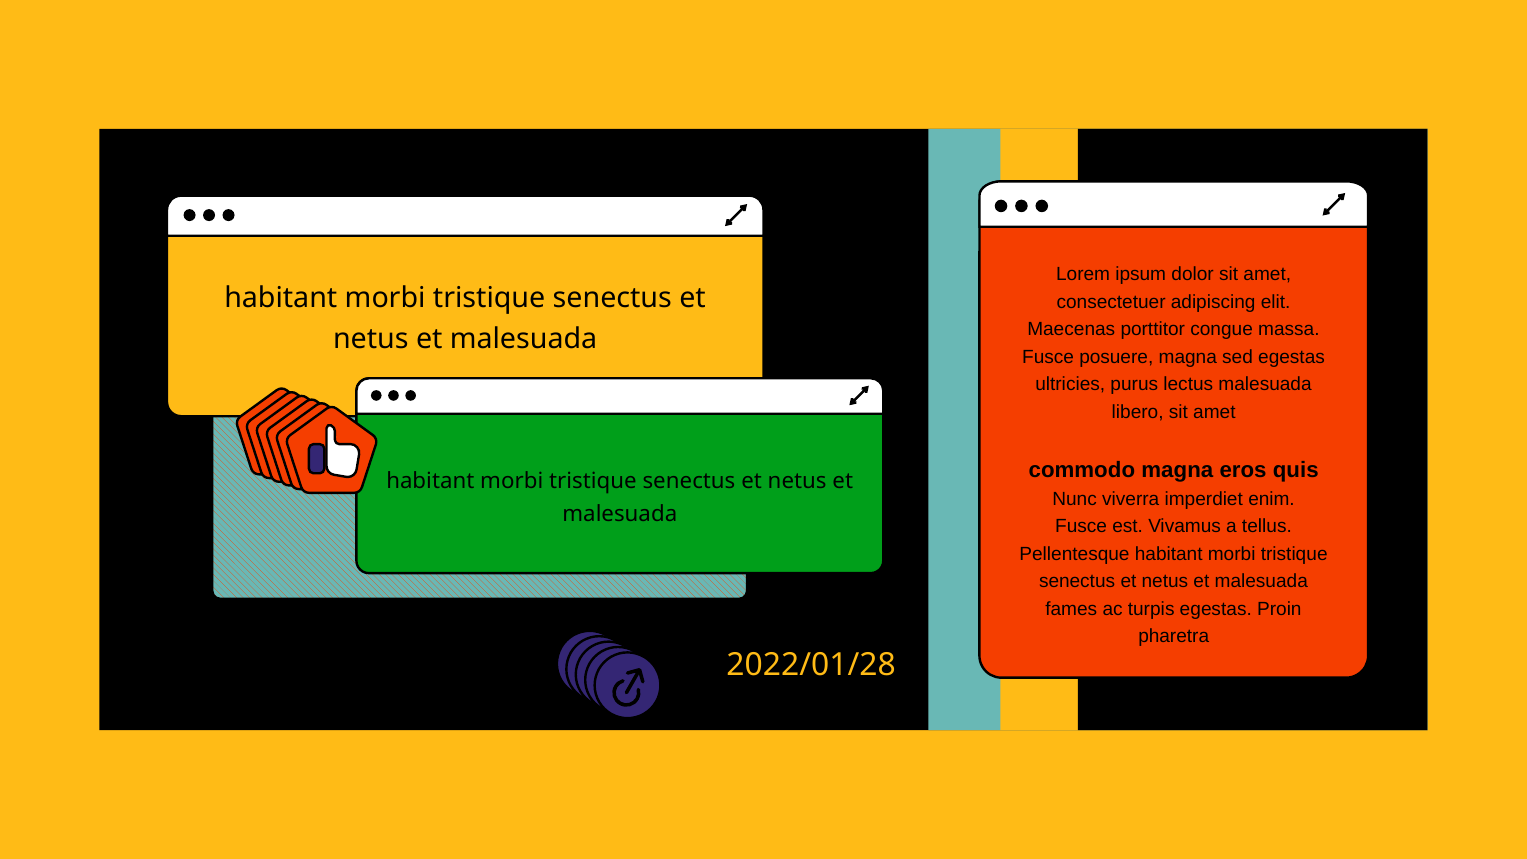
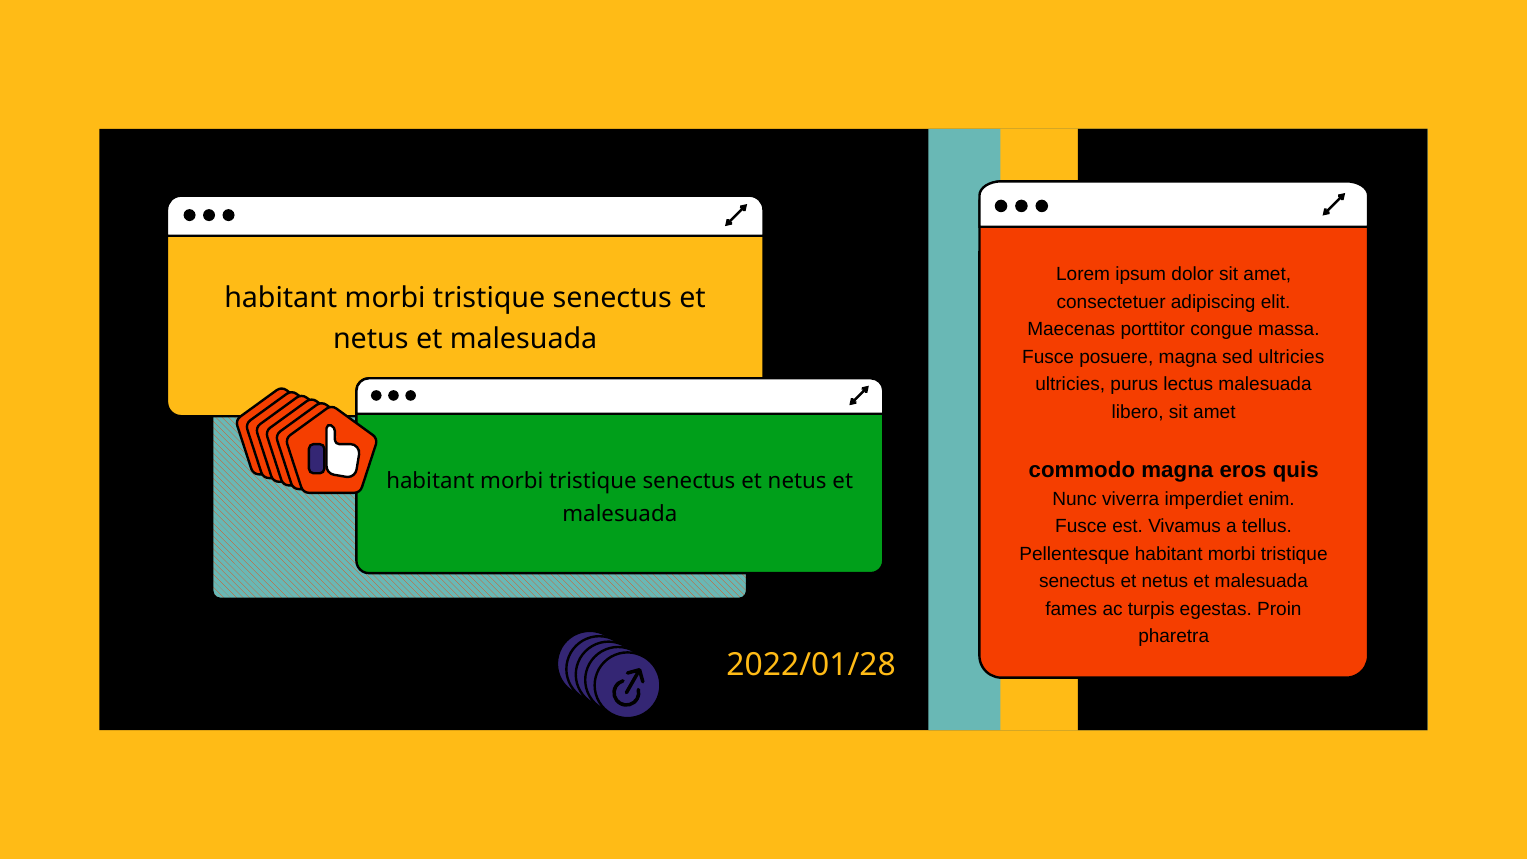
sed egestas: egestas -> ultricies (1291, 357)
